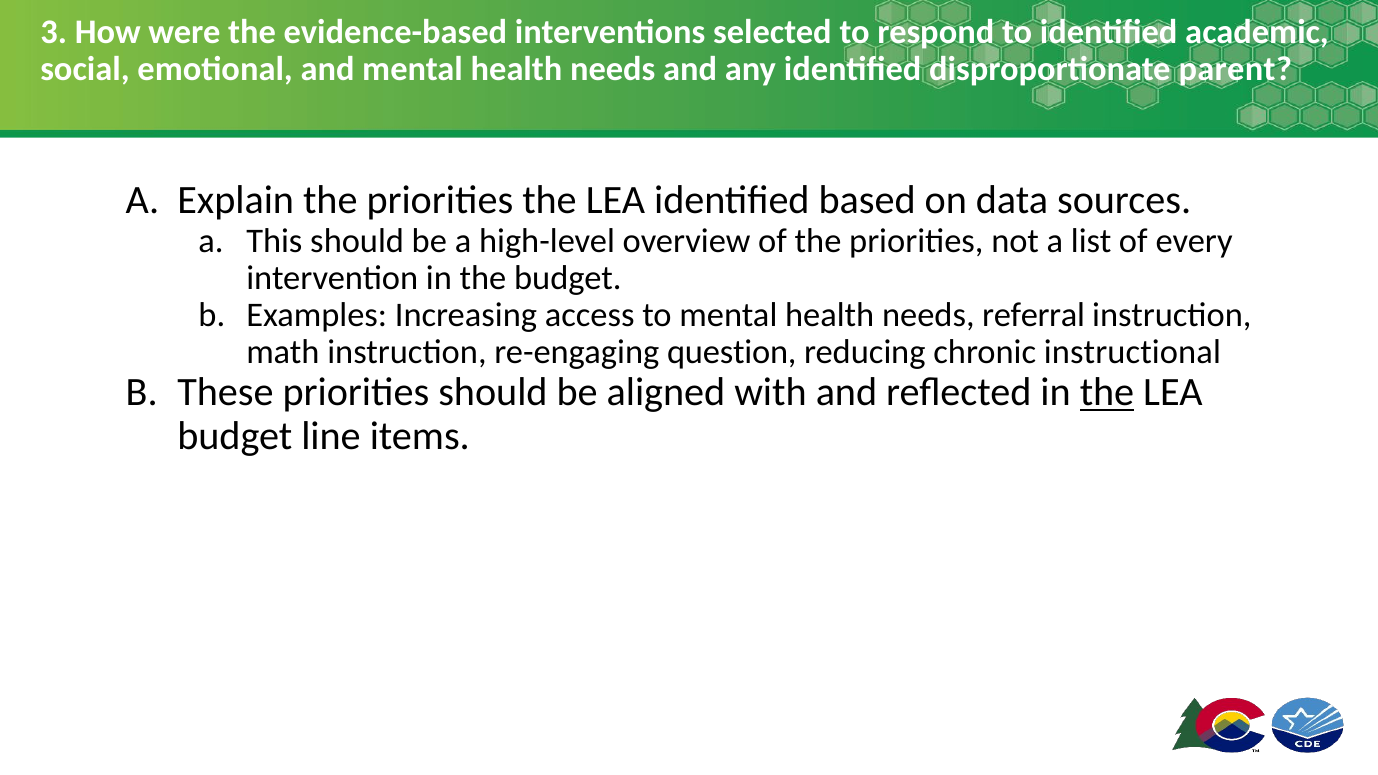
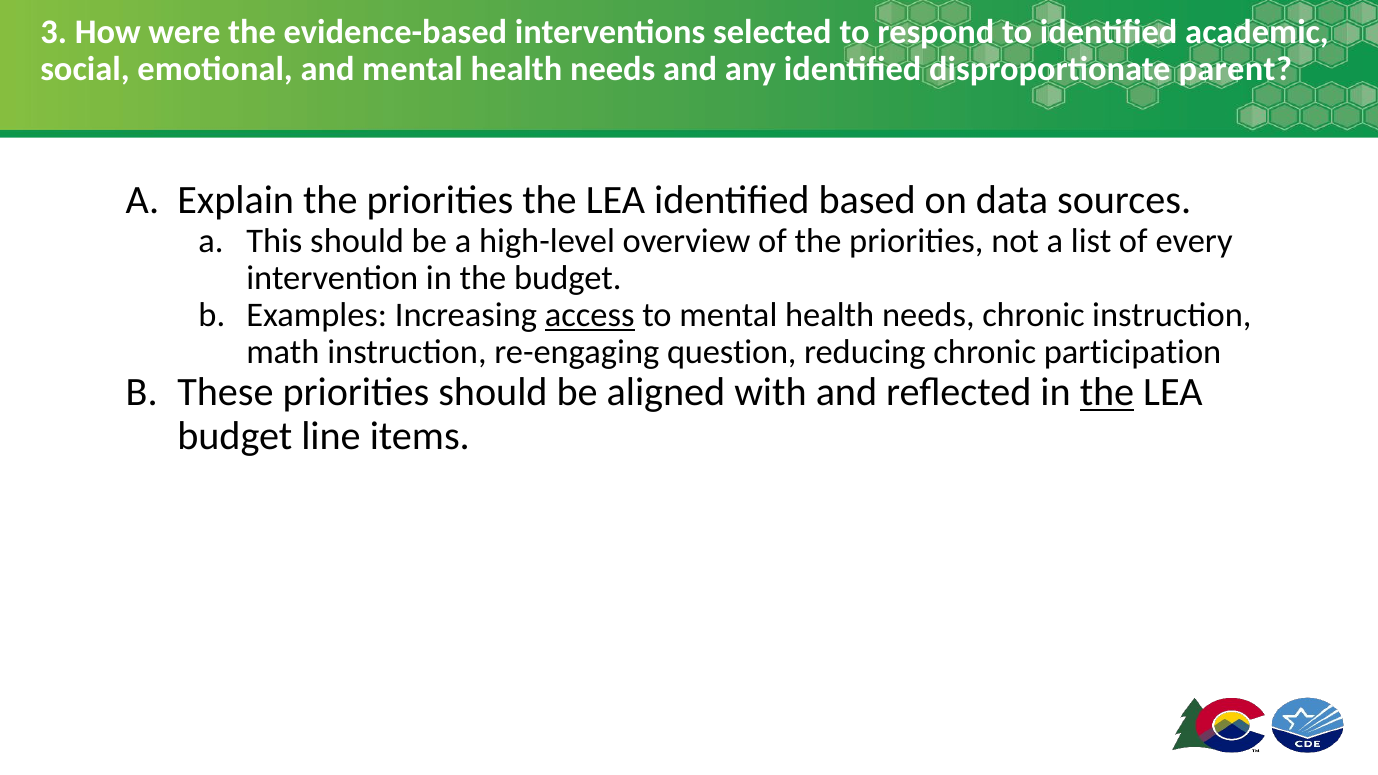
access underline: none -> present (590, 315)
needs referral: referral -> chronic (1033, 315)
instructional: instructional -> participation (1133, 352)
